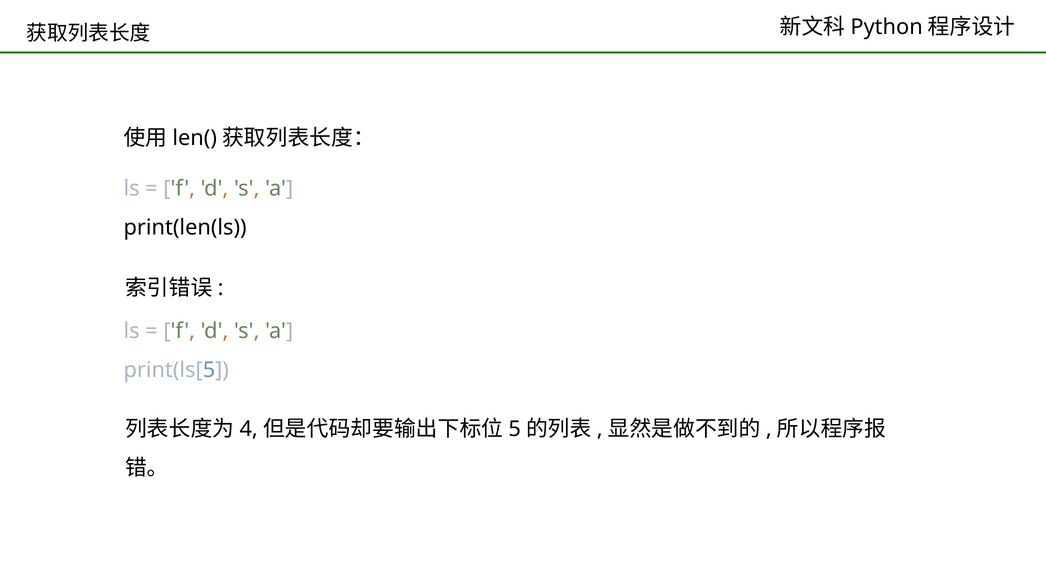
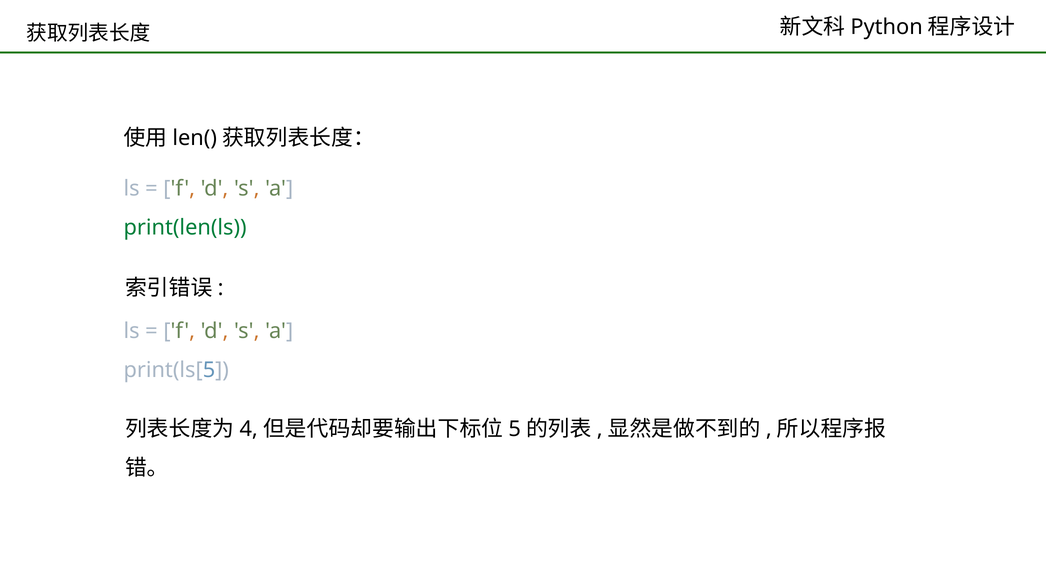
print(len(ls colour: black -> green (185, 228)
